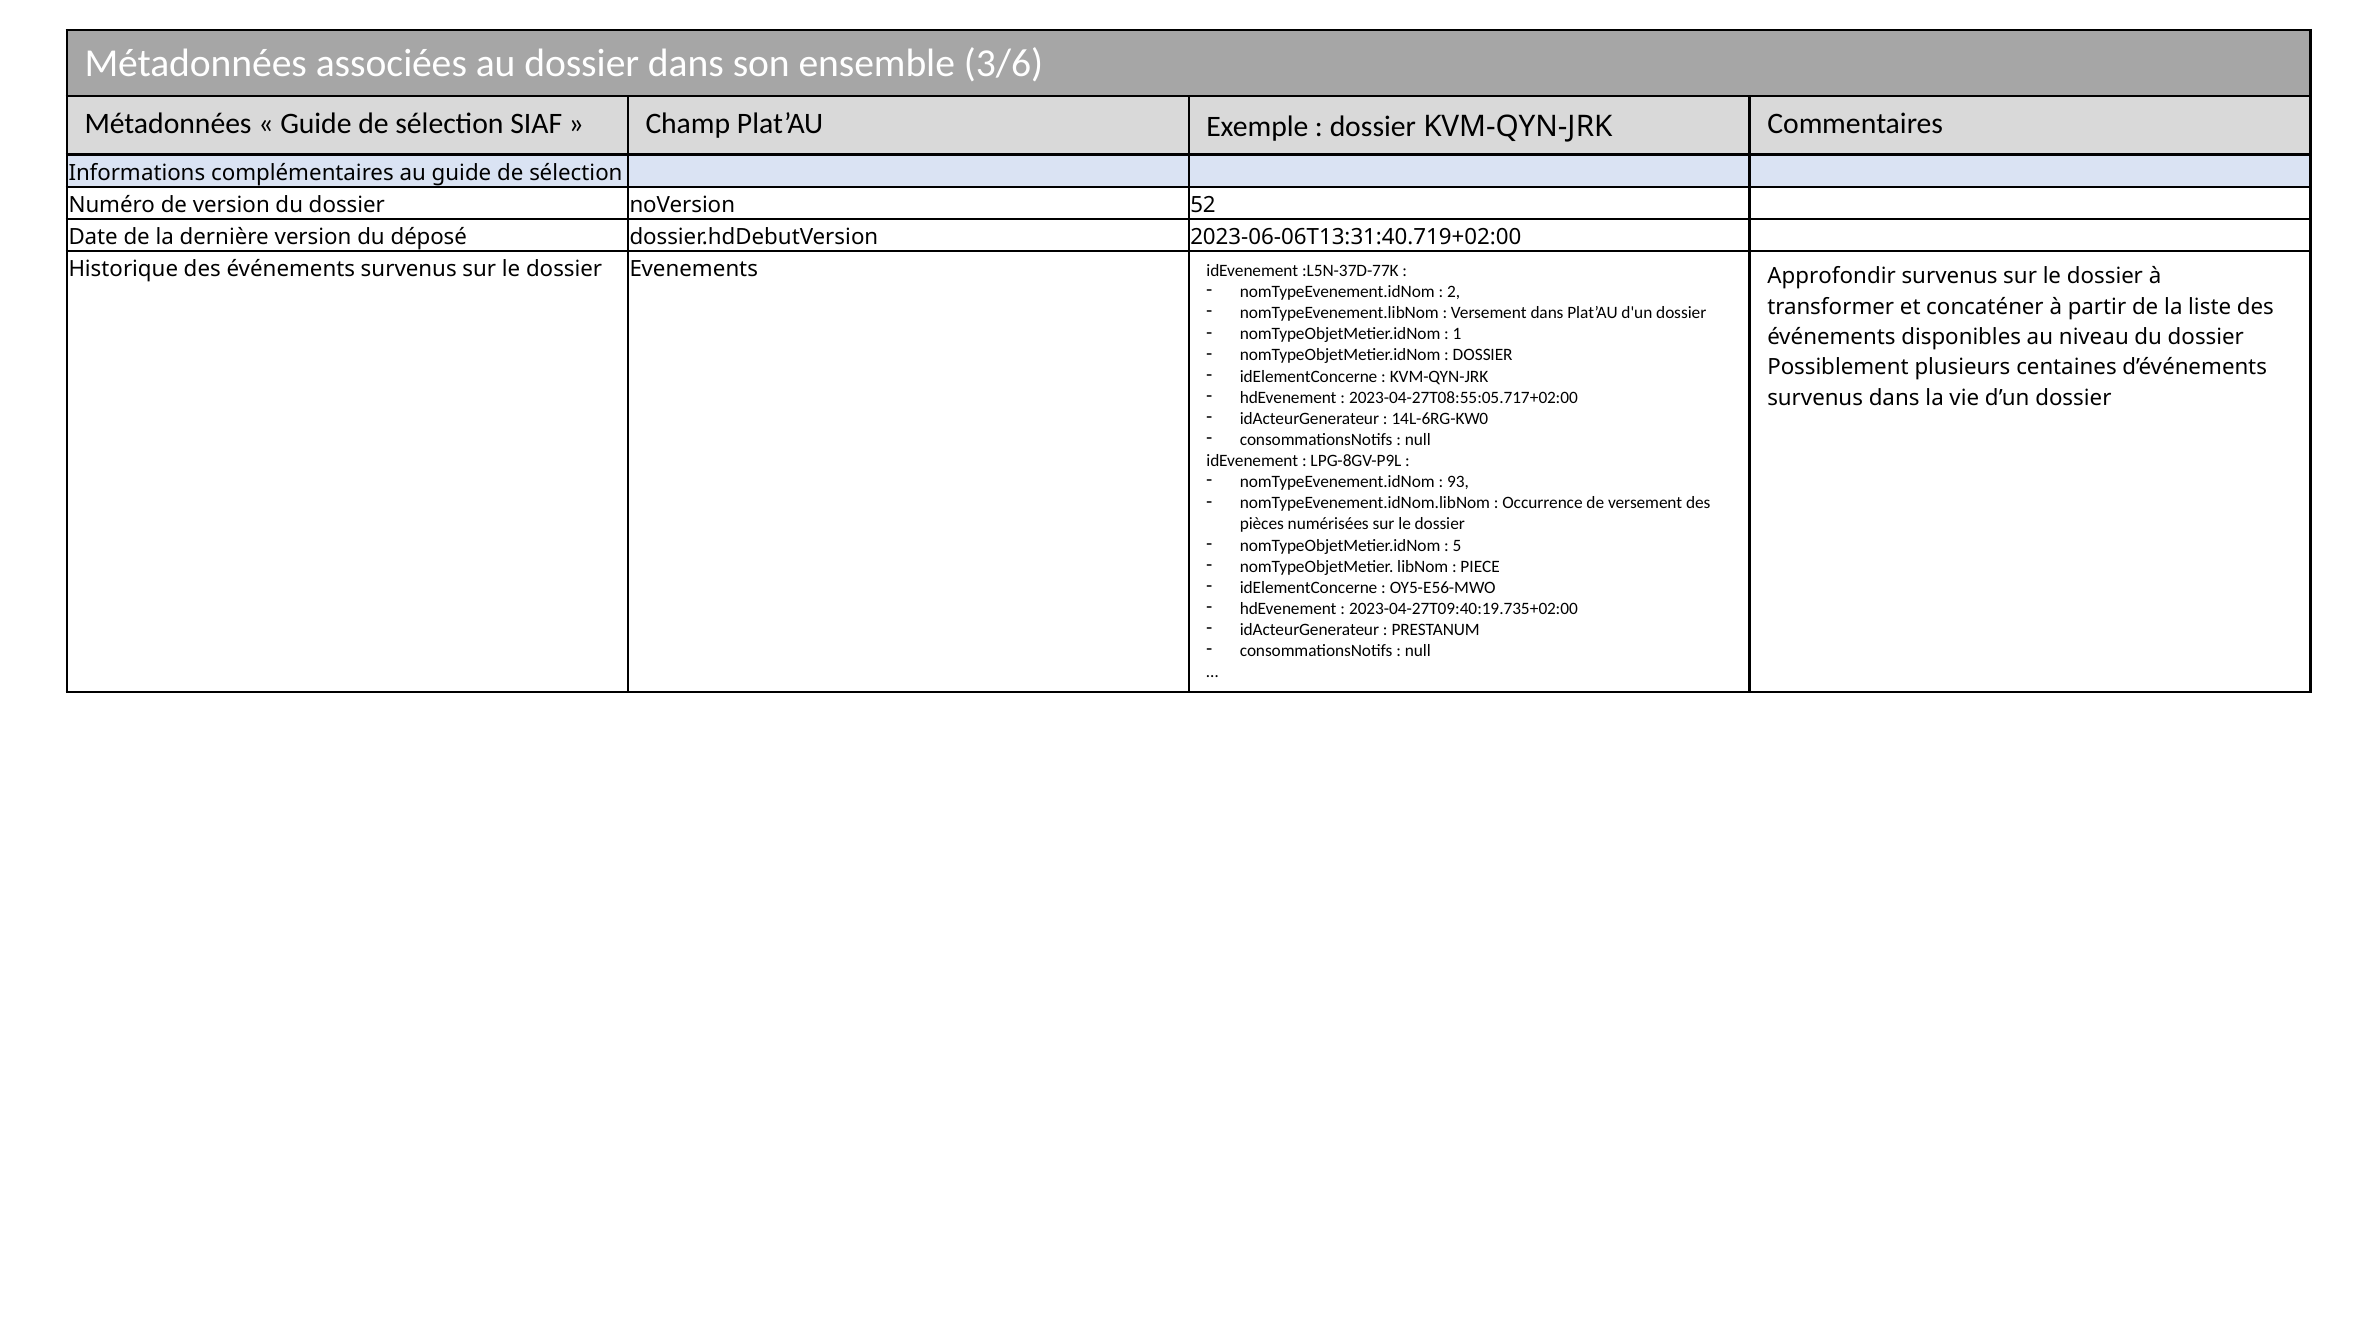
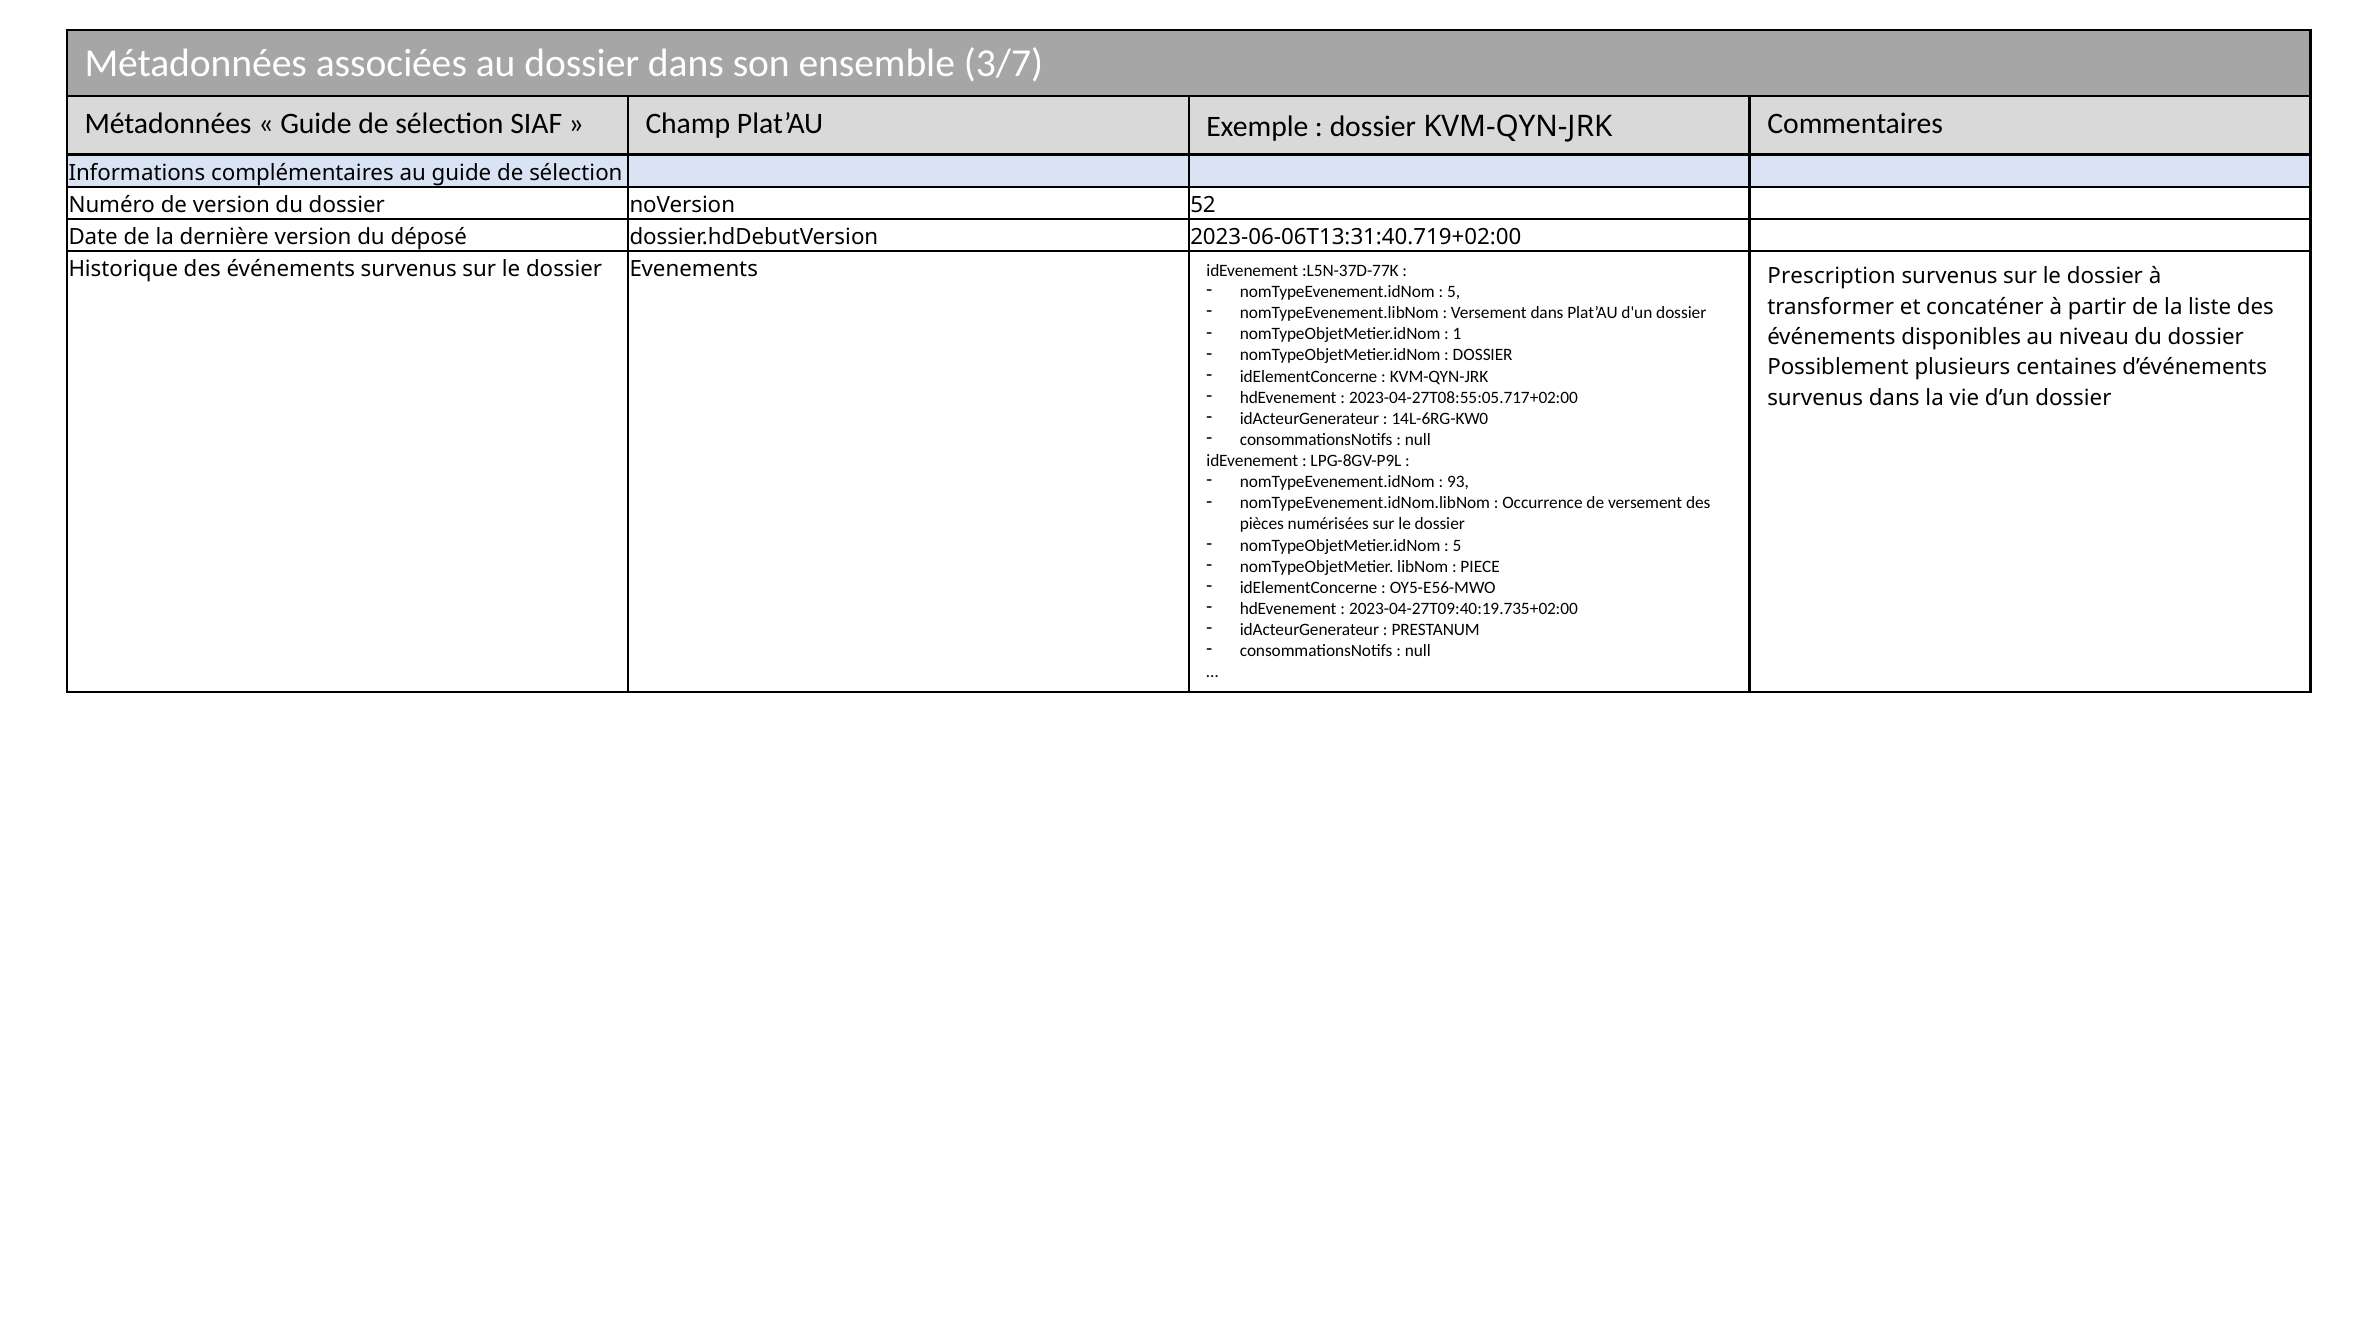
3/6: 3/6 -> 3/7 (1004, 64)
Approfondir: Approfondir -> Prescription (1832, 277)
2: 2 -> 5 (1454, 292)
